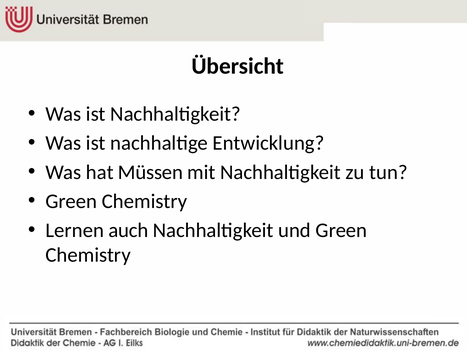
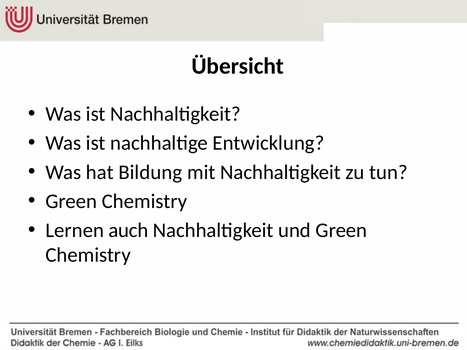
Müssen: Müssen -> Bildung (150, 172)
